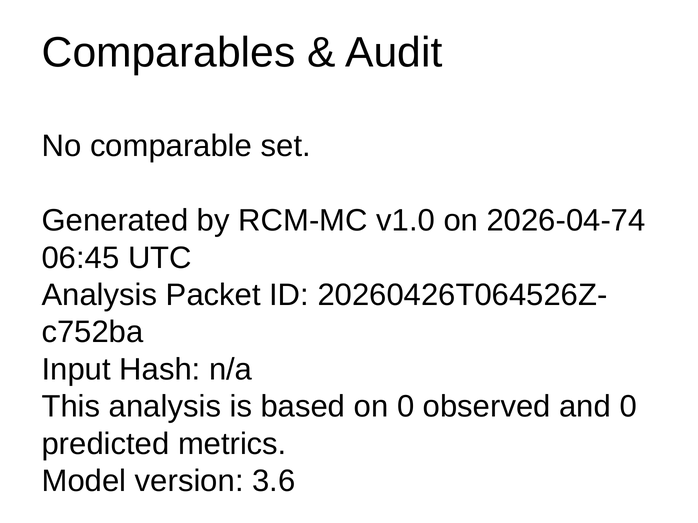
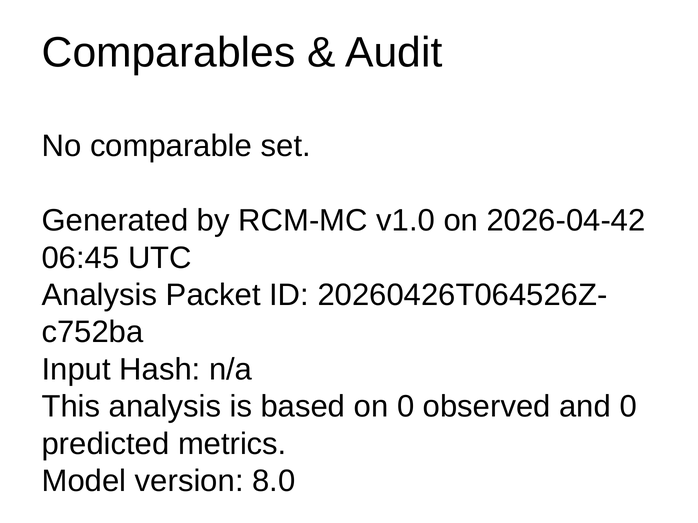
2026-04-74: 2026-04-74 -> 2026-04-42 (566, 221)
3.6: 3.6 -> 8.0 (274, 481)
